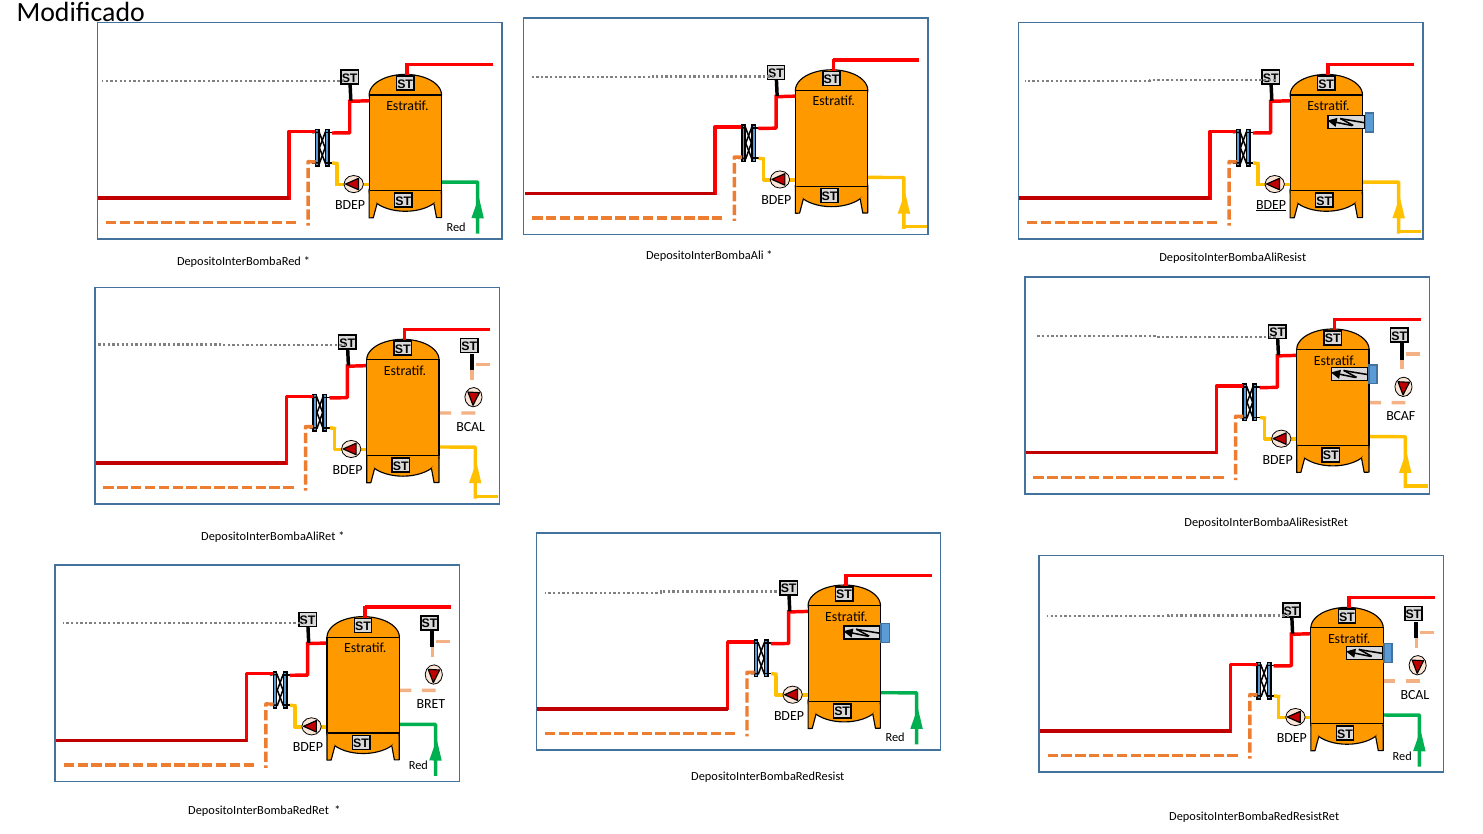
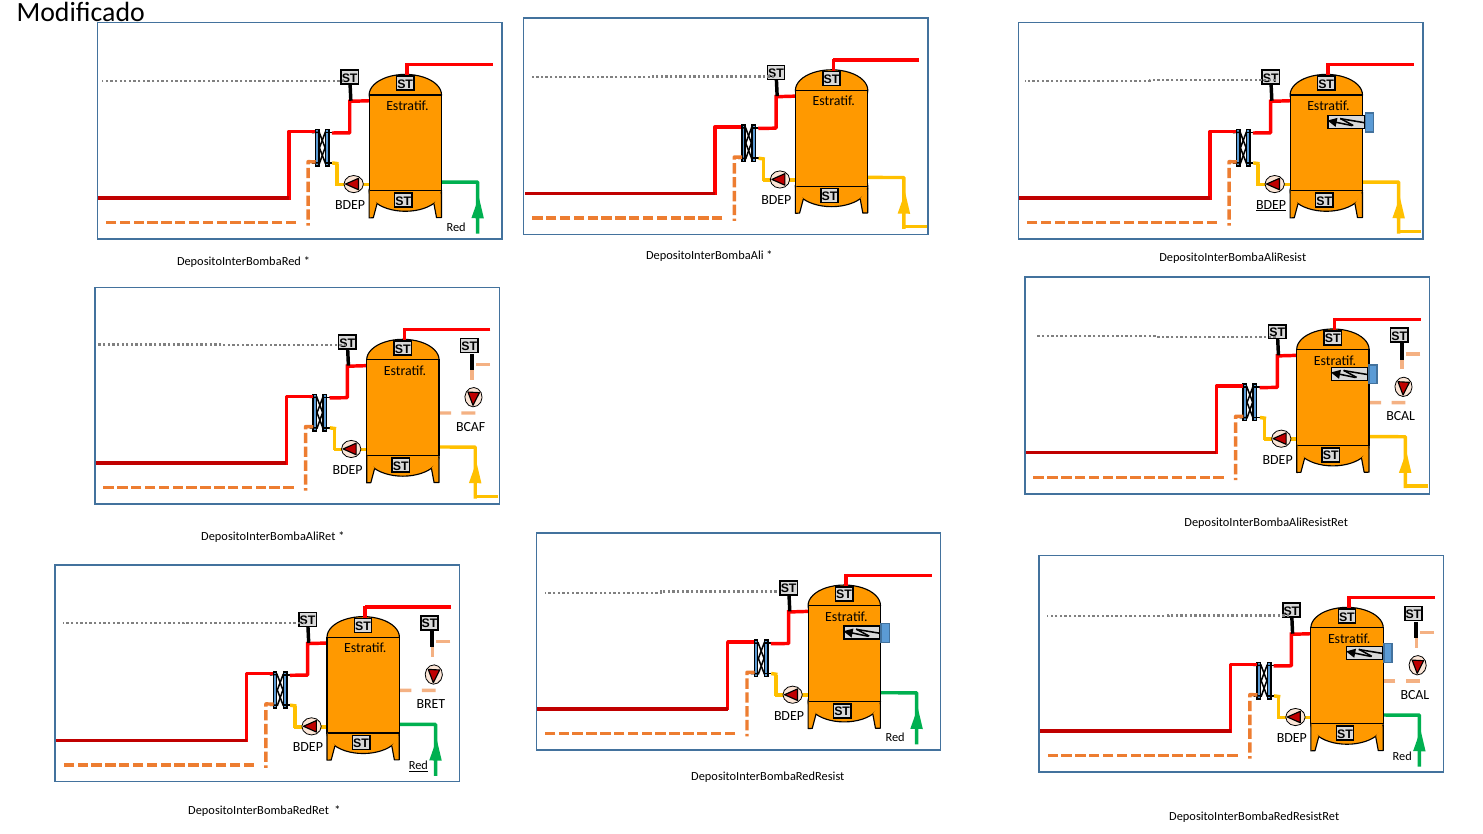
BCAF: BCAF -> BCAL (1401, 416)
BCAL: BCAL -> BCAF (471, 427)
Red underline: none -> present (418, 766)
